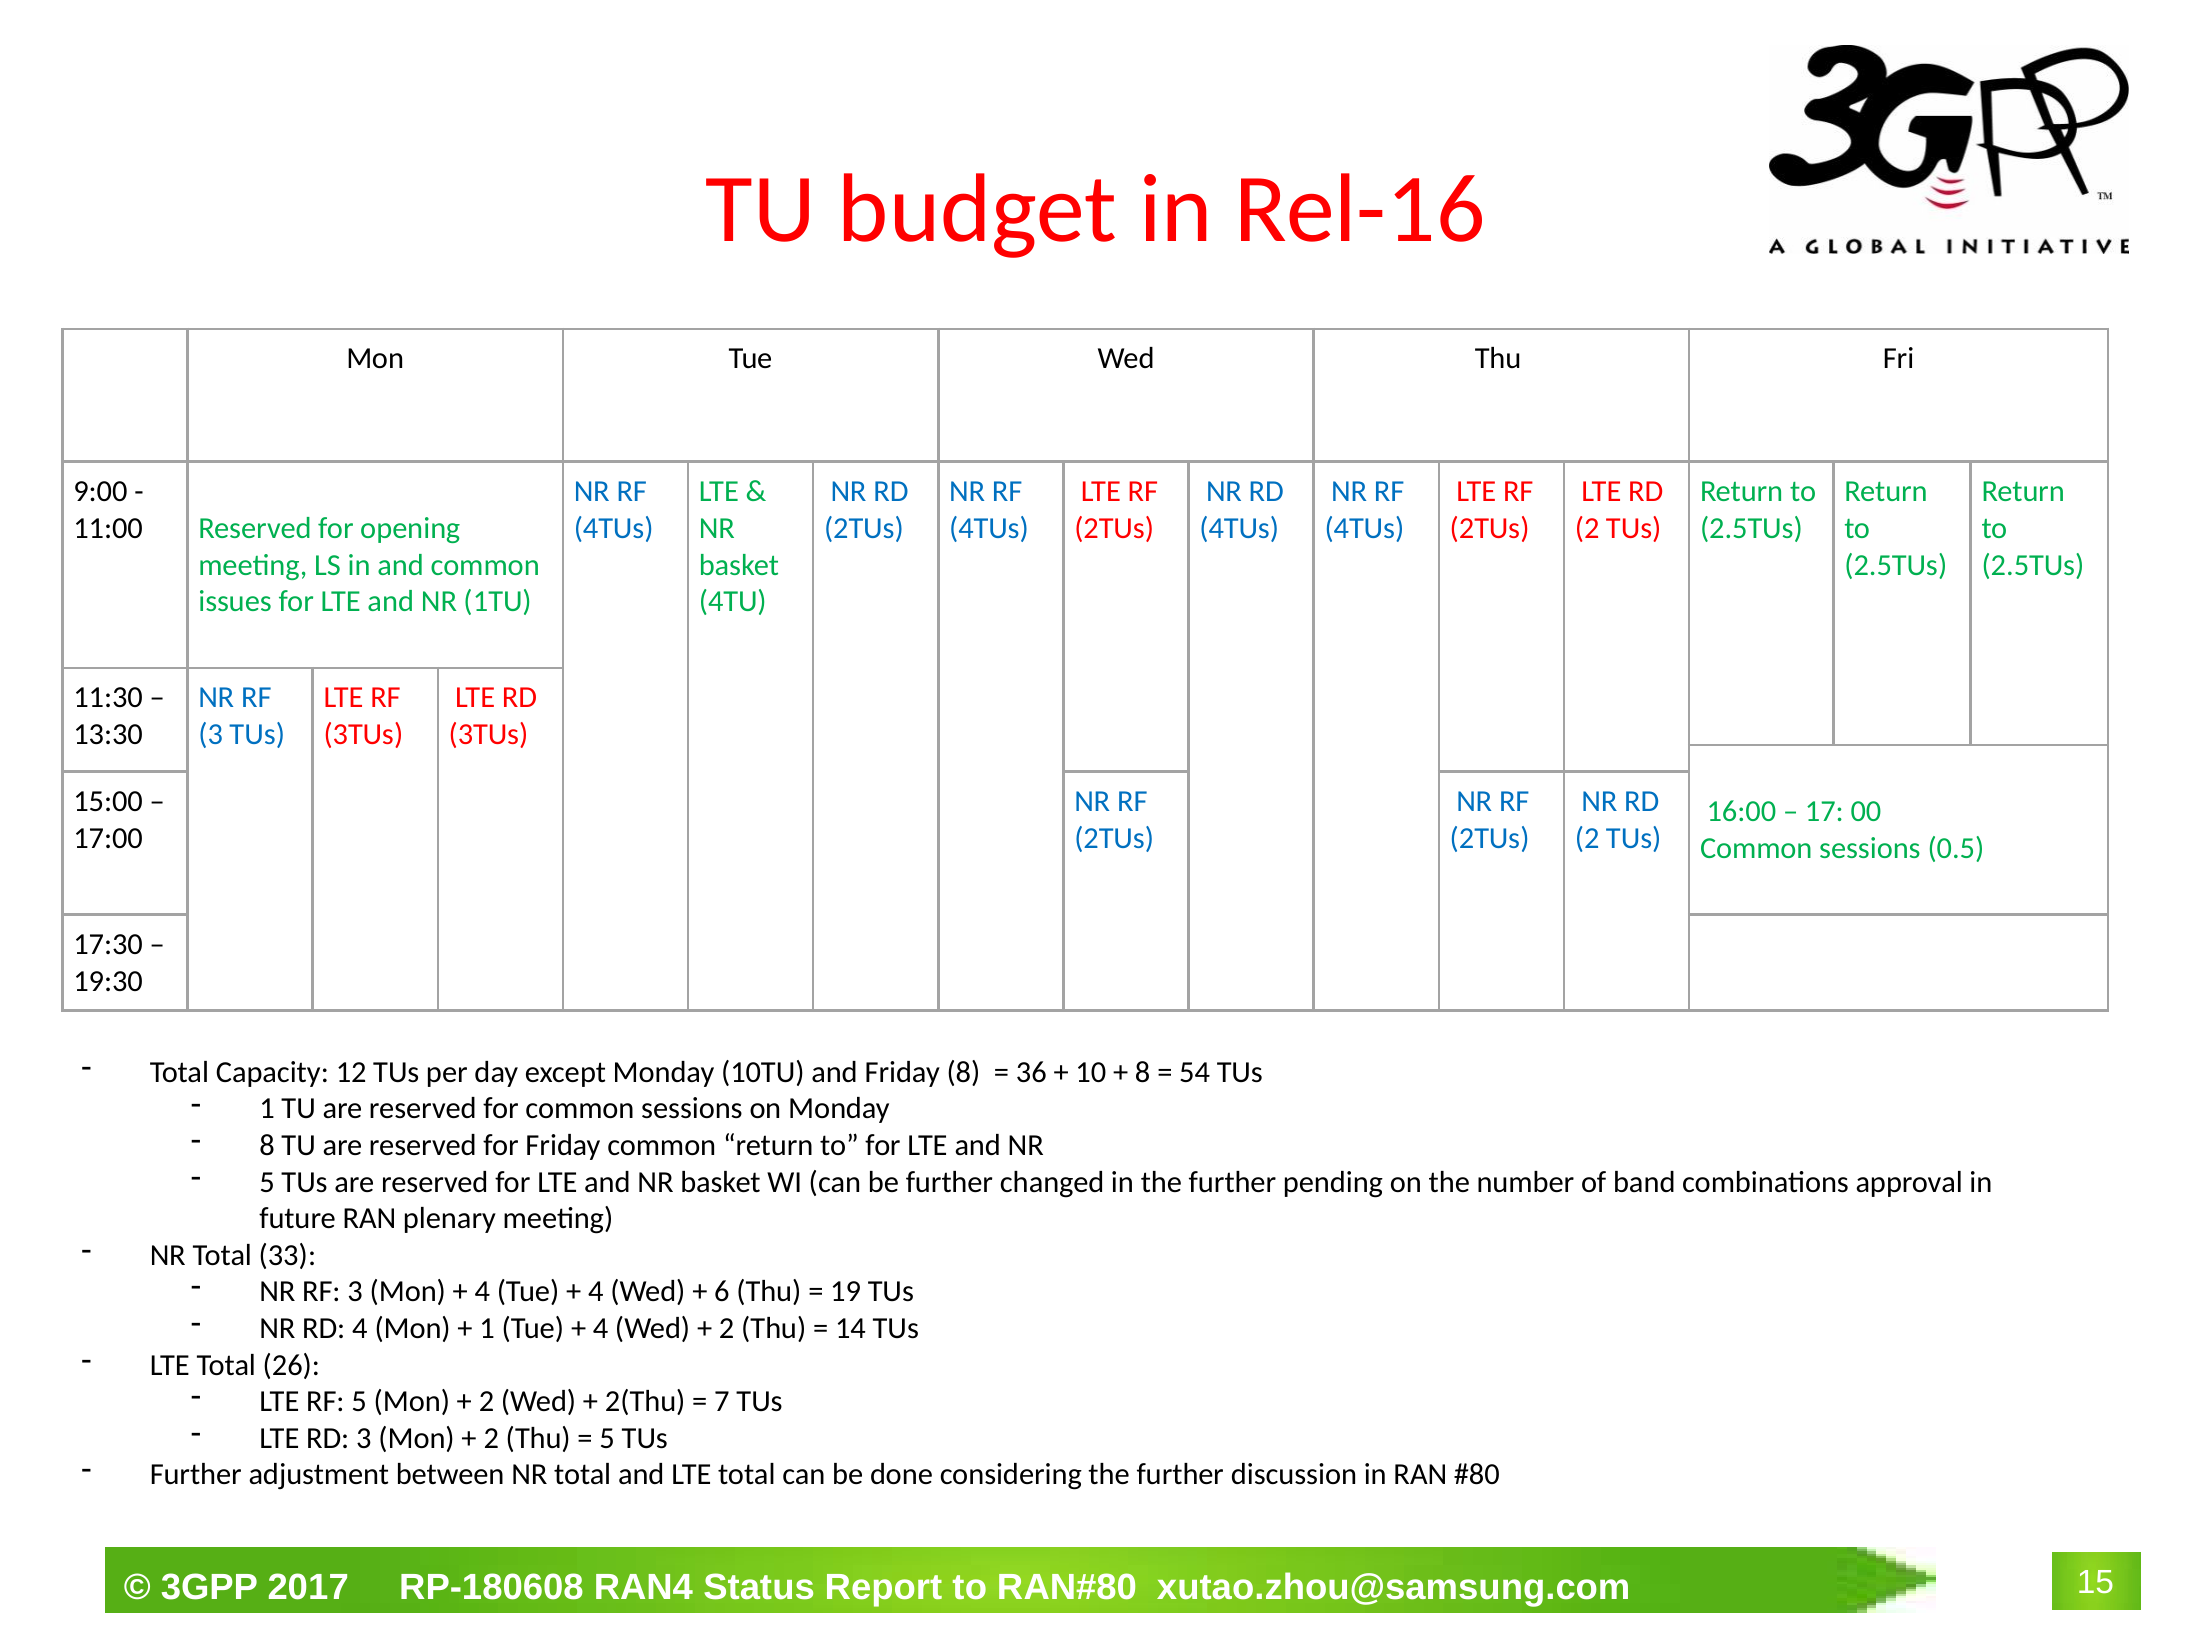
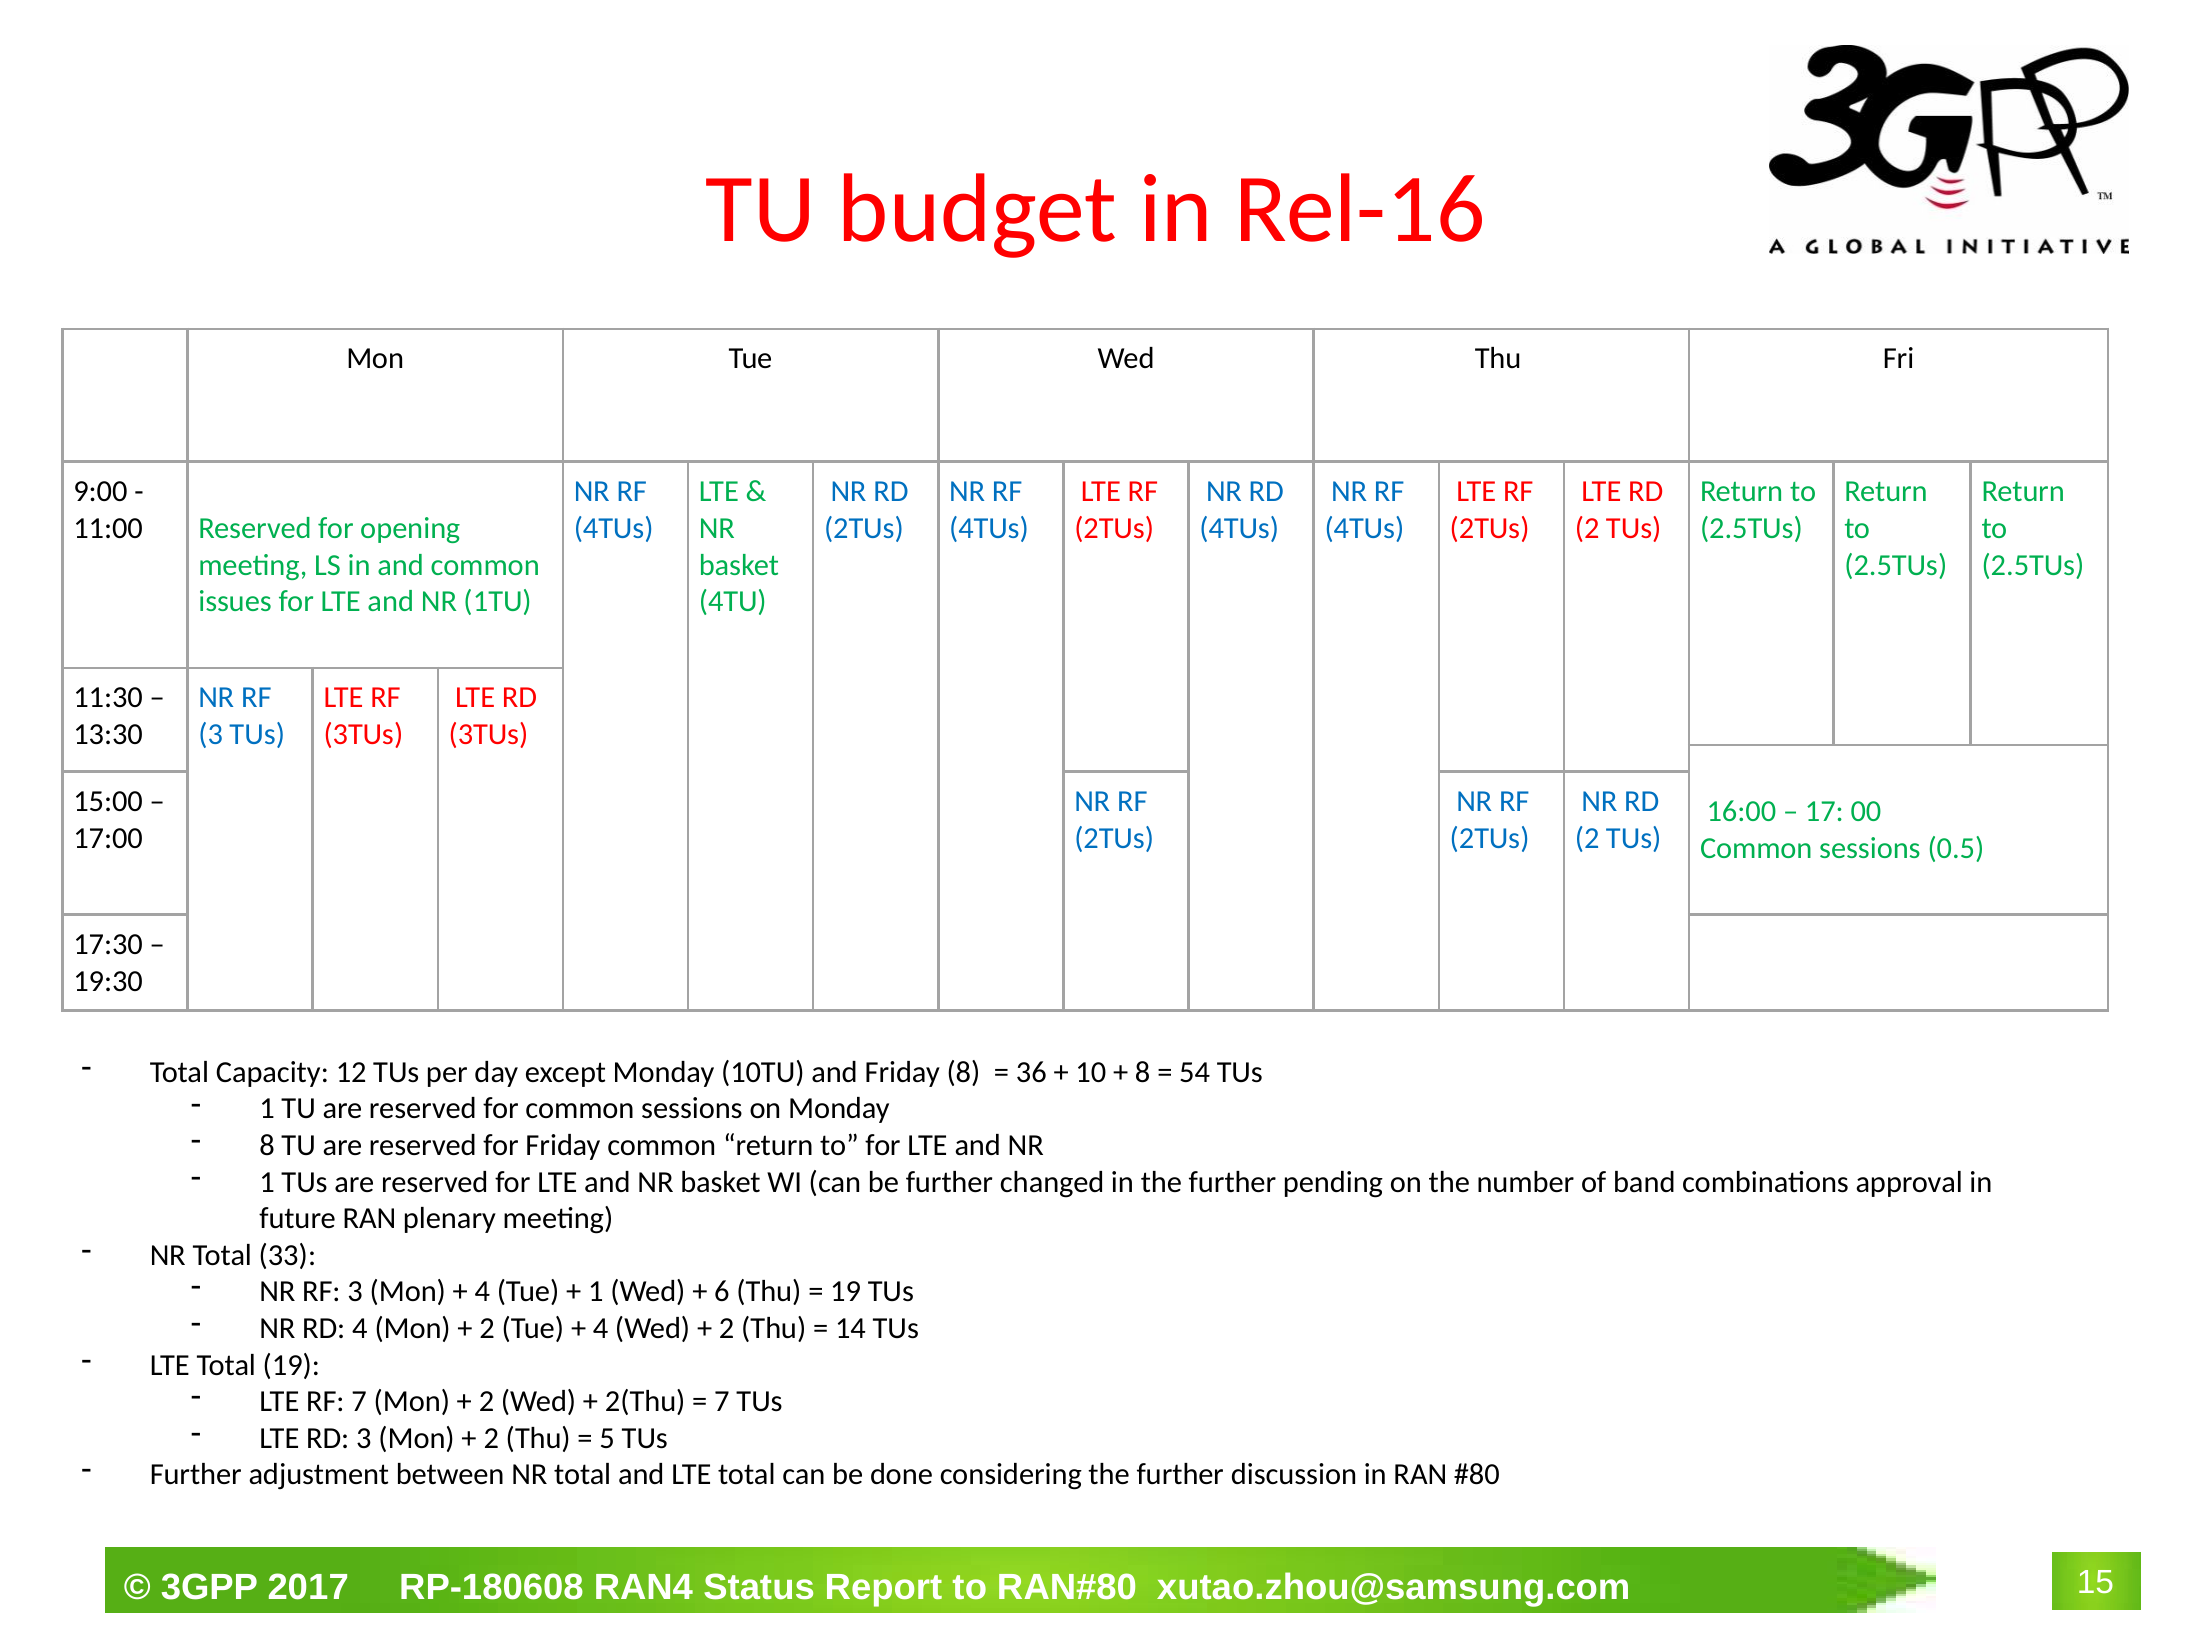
5: 5 -> 1 (267, 1182)
4: 4 -> 1 (596, 1292)
1: 1 -> 2 (487, 1328)
Total 26: 26 -> 19 (291, 1365)
RF 5: 5 -> 7 (359, 1402)
